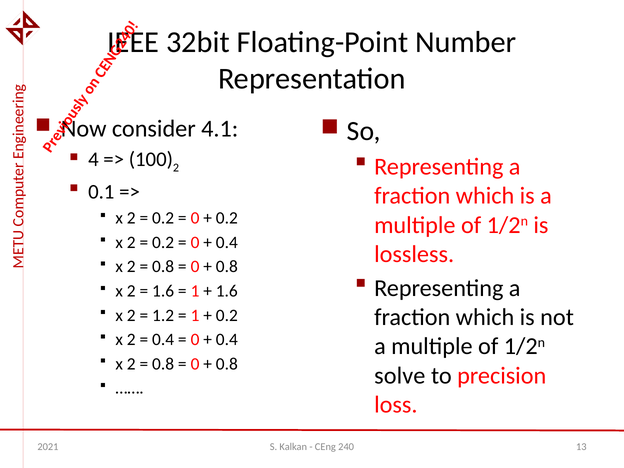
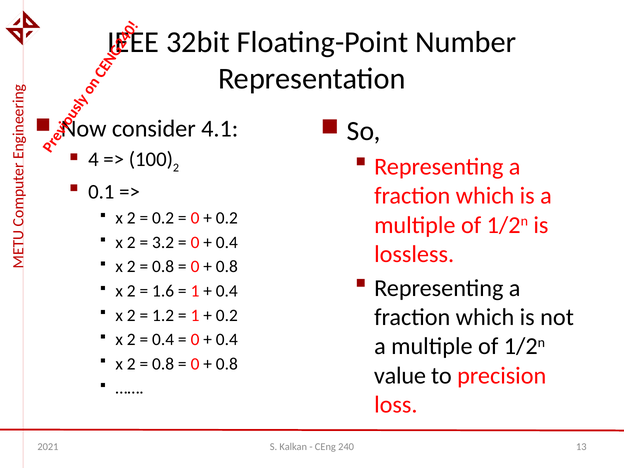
0.2: 0.2 -> 3.2 (163, 242)
1.6: 1.6 -> 0.4 (227, 291)
solve: solve -> value (400, 376)
